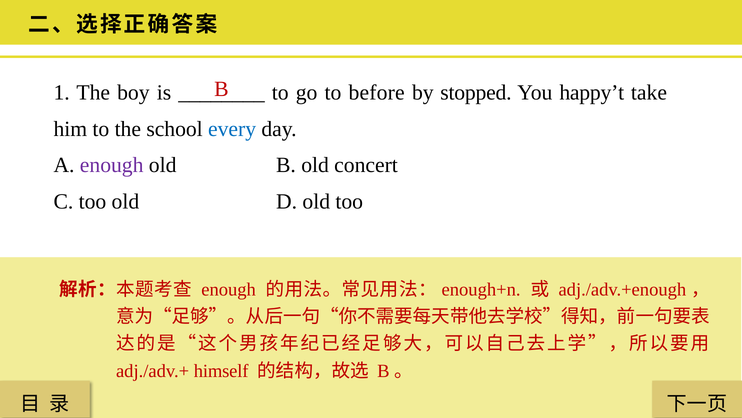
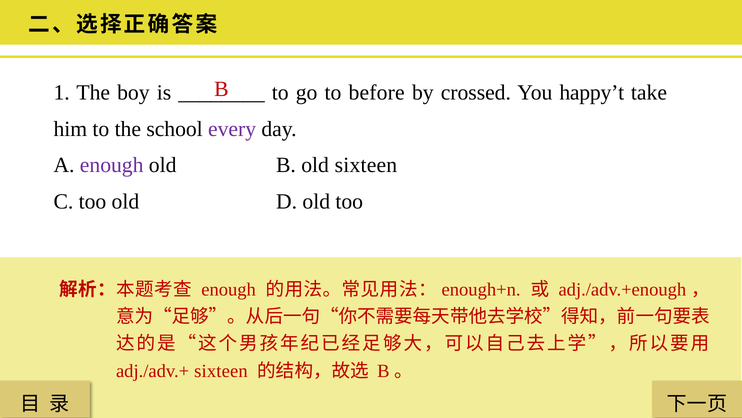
stopped: stopped -> crossed (476, 92)
every colour: blue -> purple (232, 129)
old concert: concert -> sixteen (366, 165)
adj./adv.+ himself: himself -> sixteen (221, 370)
